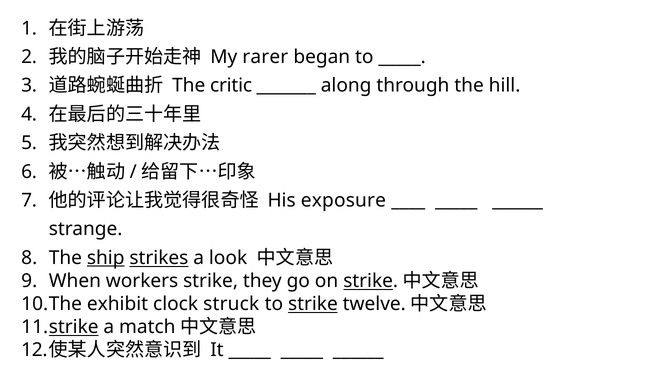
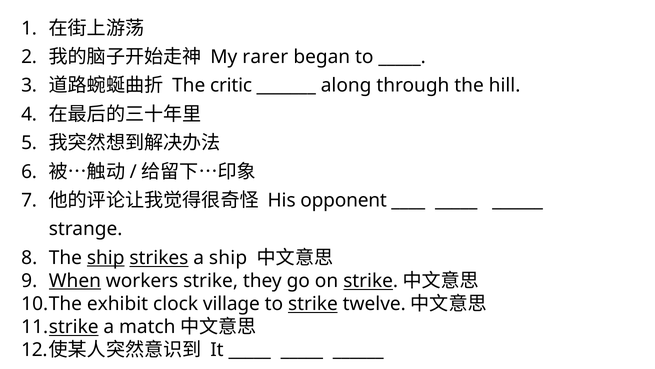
exposure: exposure -> opponent (344, 200)
a look: look -> ship (228, 257)
When underline: none -> present (75, 280)
struck: struck -> village (231, 303)
